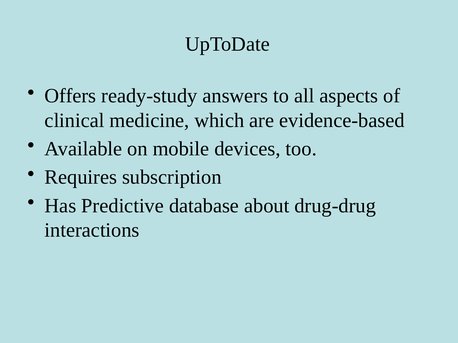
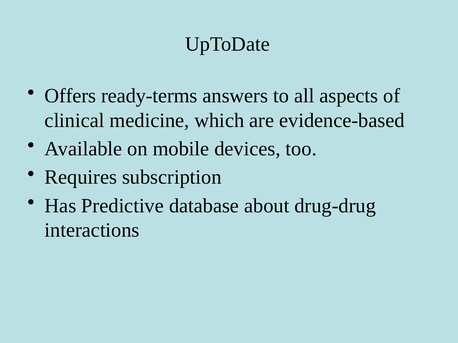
ready-study: ready-study -> ready-terms (149, 96)
